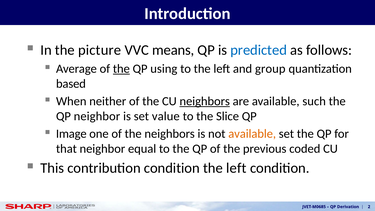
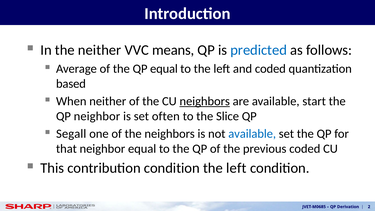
the picture: picture -> neither (100, 50)
the underline: present -> none (121, 69)
QP using: using -> equal (164, 69)
and group: group -> coded (270, 69)
such: such -> start (314, 101)
value: value -> often (166, 116)
Image: Image -> Segall (71, 134)
available colour: orange -> blue (252, 134)
